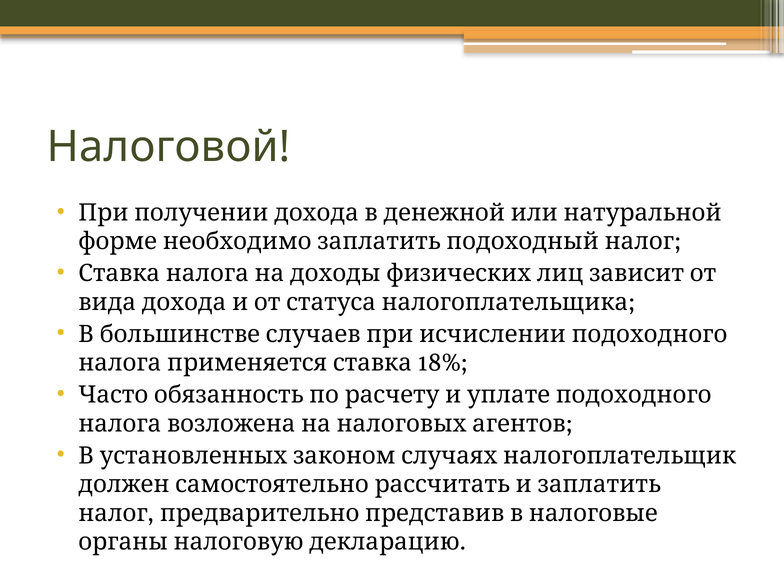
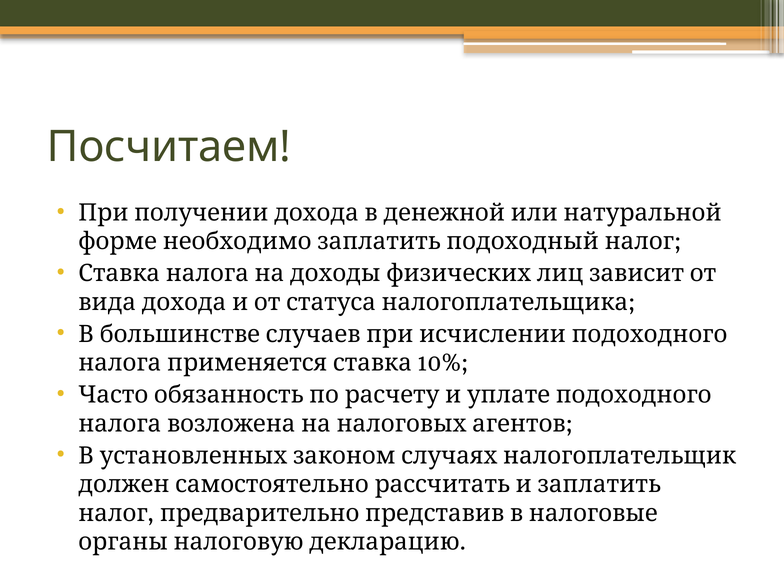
Налоговой: Налоговой -> Посчитаем (169, 147)
18%: 18% -> 10% (443, 363)
